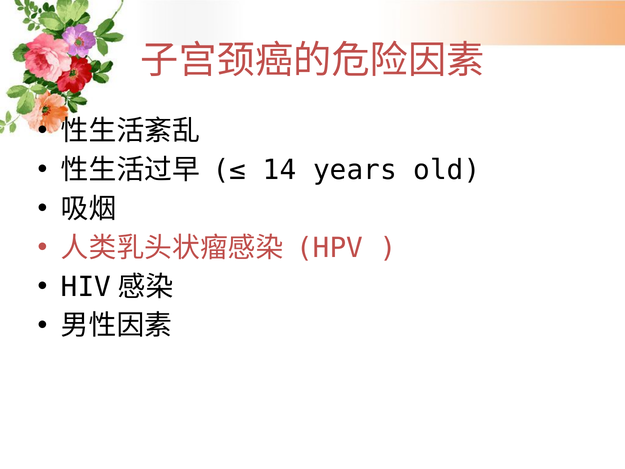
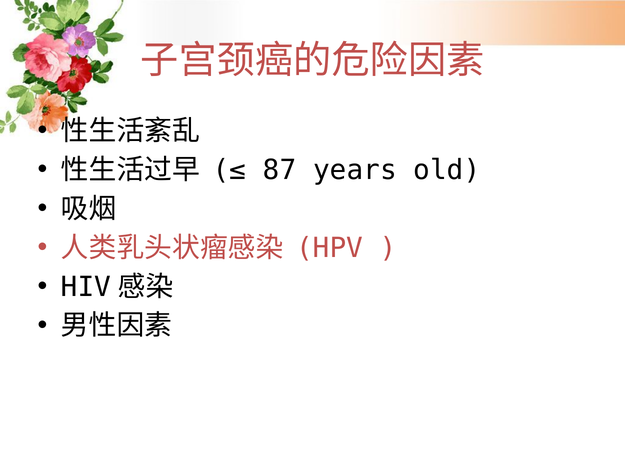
14: 14 -> 87 (280, 170)
